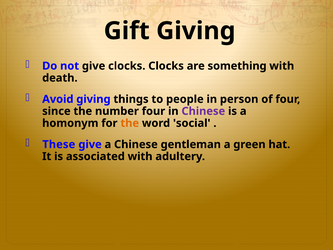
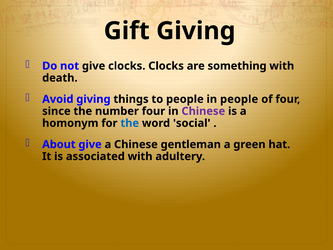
in person: person -> people (239, 99)
the colour: orange -> blue (130, 123)
These: These -> About (59, 144)
